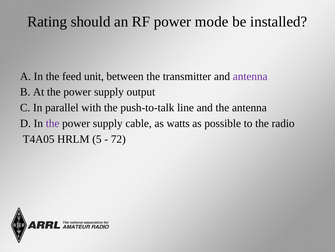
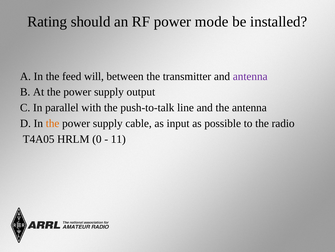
unit: unit -> will (94, 76)
the colour: purple -> orange (53, 123)
watts: watts -> input (178, 123)
5: 5 -> 0 (97, 139)
72: 72 -> 11 (118, 139)
